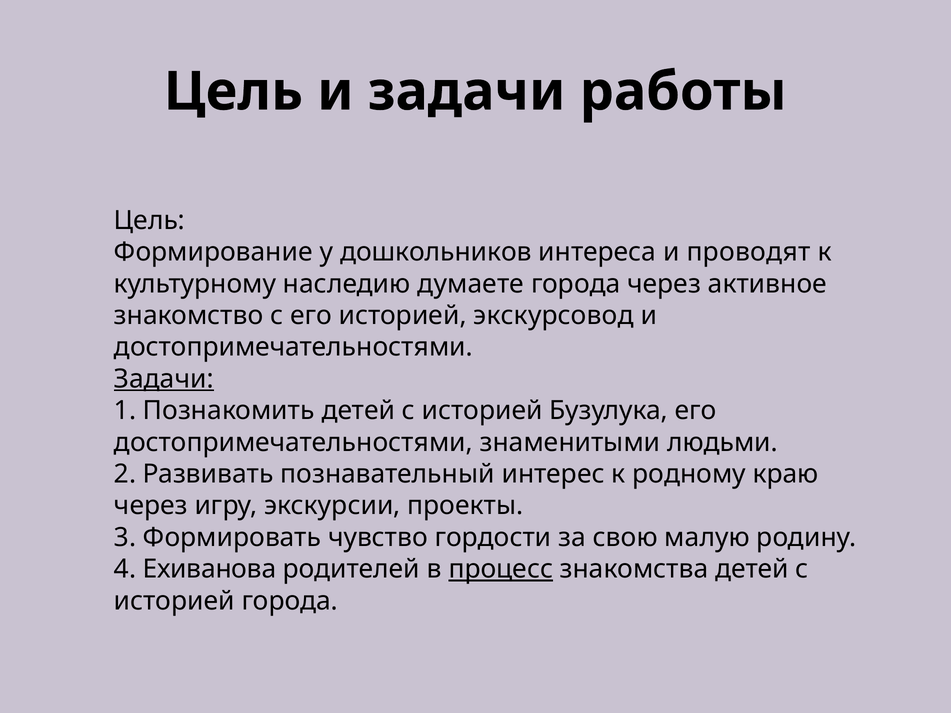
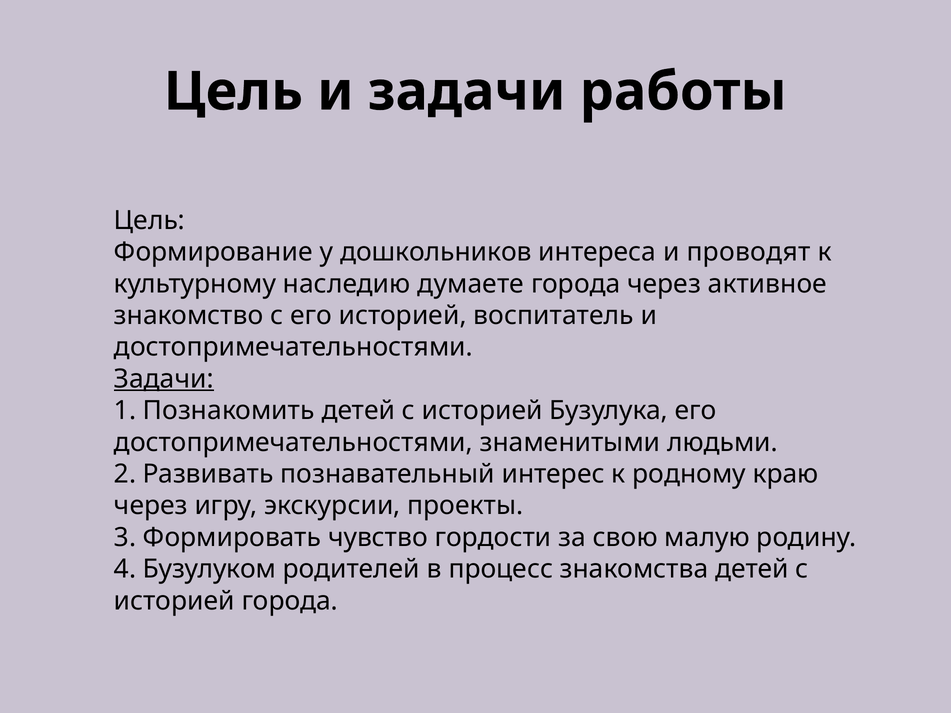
экскурсовод: экскурсовод -> воспитатель (554, 316)
Ехиванова: Ехиванова -> Бузулуком (209, 569)
процесс underline: present -> none (501, 569)
